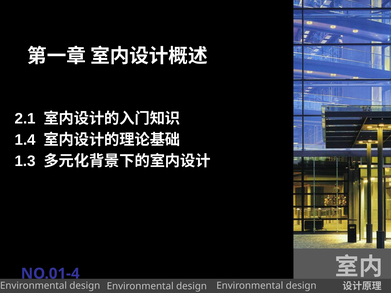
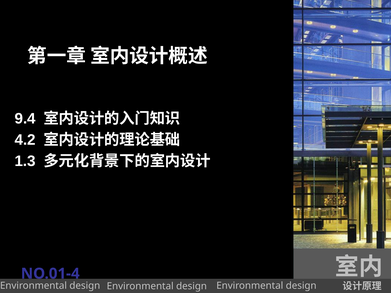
2.1: 2.1 -> 9.4 (25, 119)
1.4: 1.4 -> 4.2 (25, 140)
